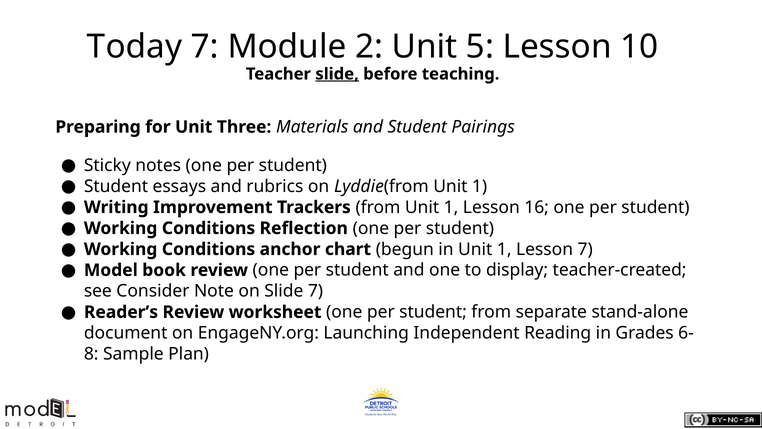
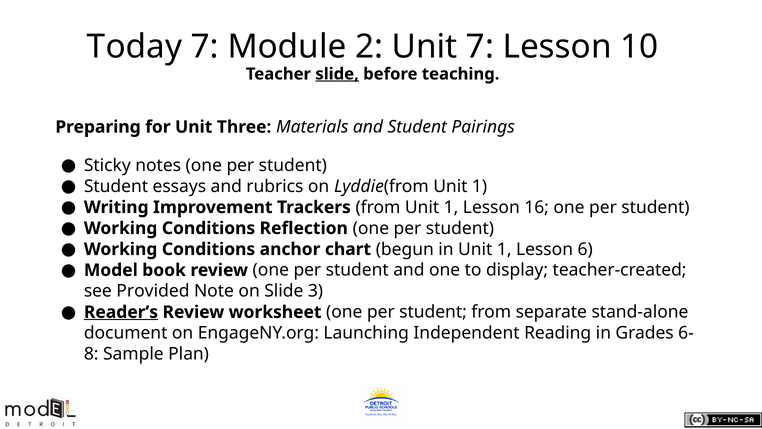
Unit 5: 5 -> 7 (480, 47)
Lesson 7: 7 -> 6 (585, 249)
Consider: Consider -> Provided (153, 291)
Slide 7: 7 -> 3 (316, 291)
Reader’s underline: none -> present (121, 312)
